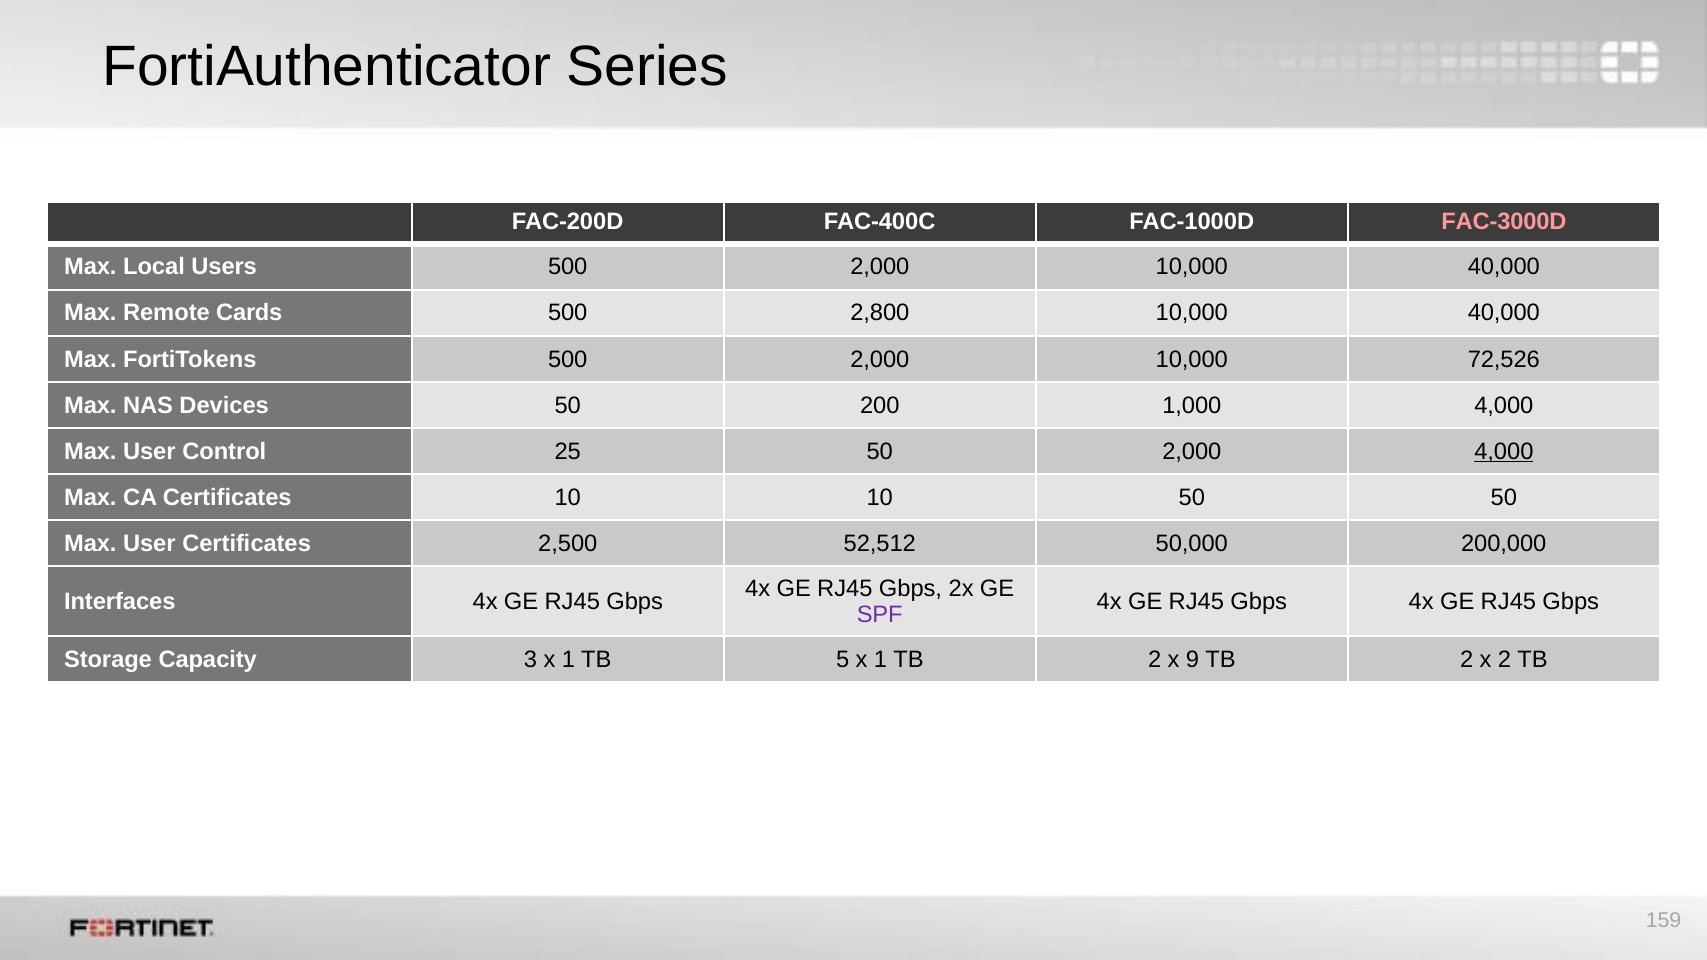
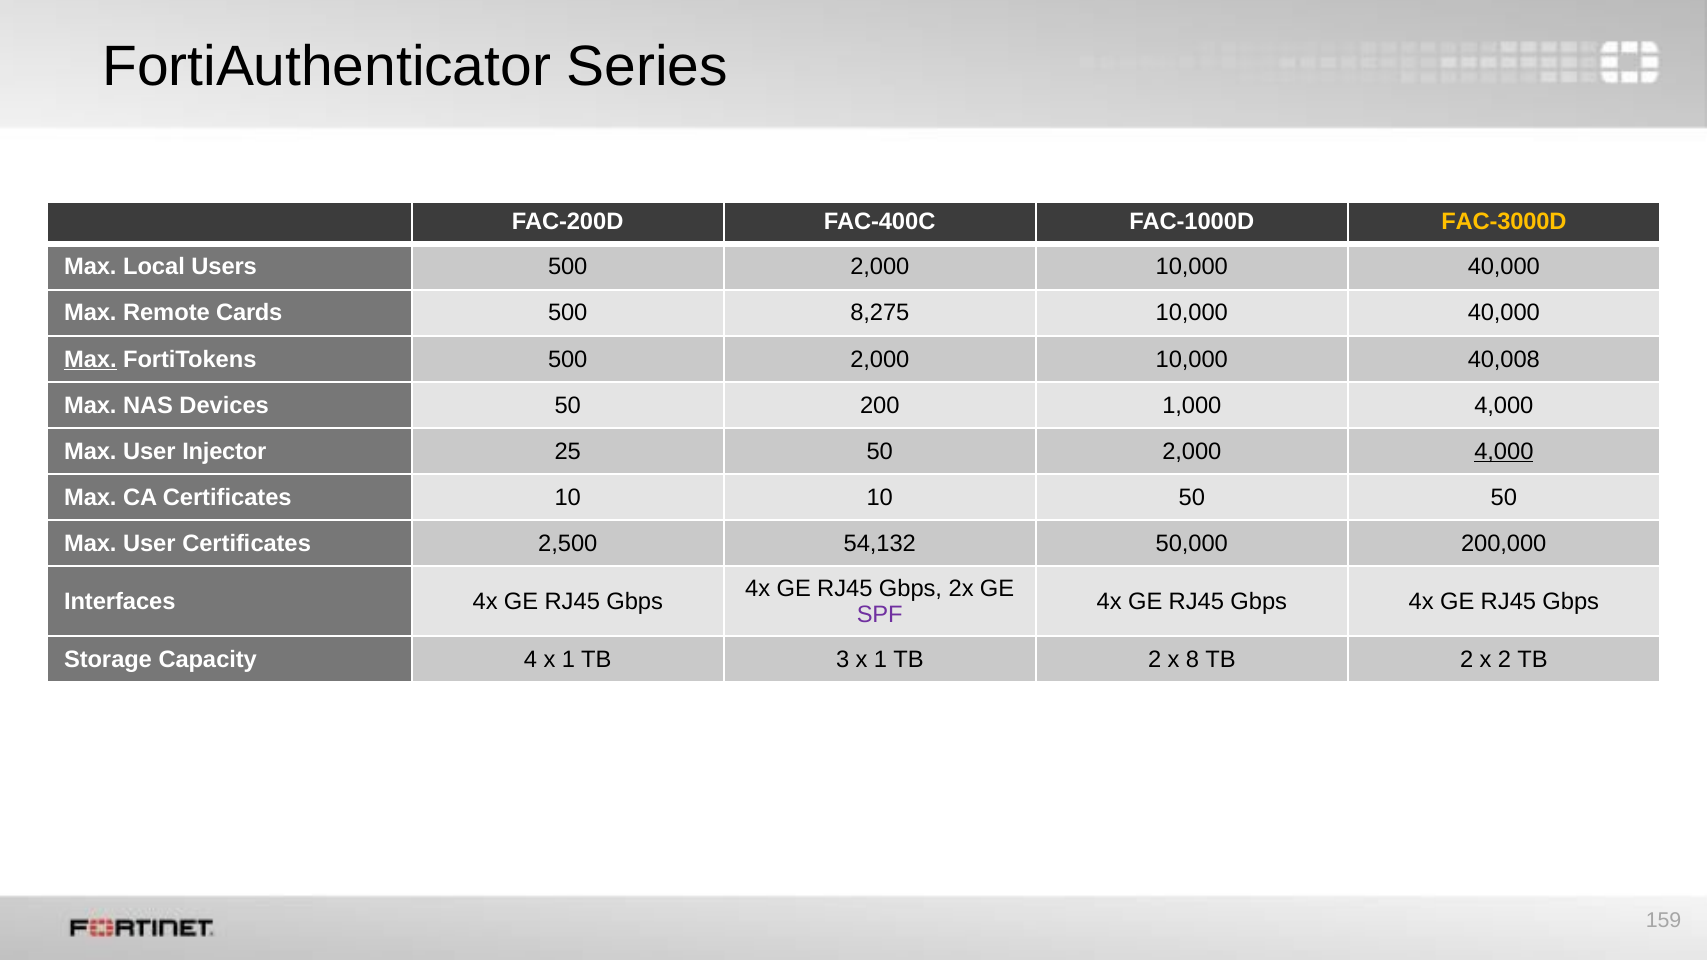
FAC-3000D colour: pink -> yellow (1504, 222)
2,800: 2,800 -> 8,275 (880, 313)
Max underline: none -> present (90, 359)
72,526: 72,526 -> 40,008 (1504, 359)
Control: Control -> Injector (224, 452)
52,512: 52,512 -> 54,132 (880, 544)
3: 3 -> 4 (531, 660)
5: 5 -> 3 (843, 660)
9: 9 -> 8 (1193, 660)
